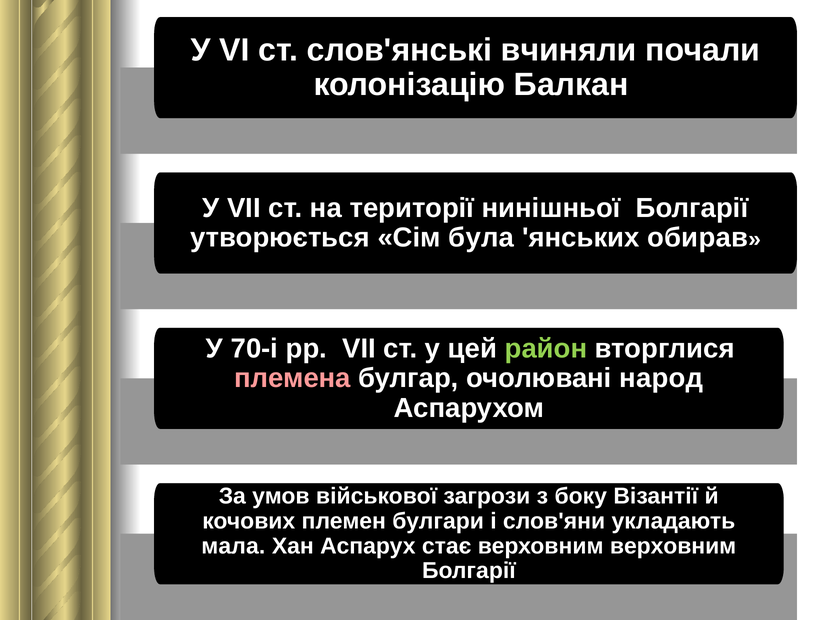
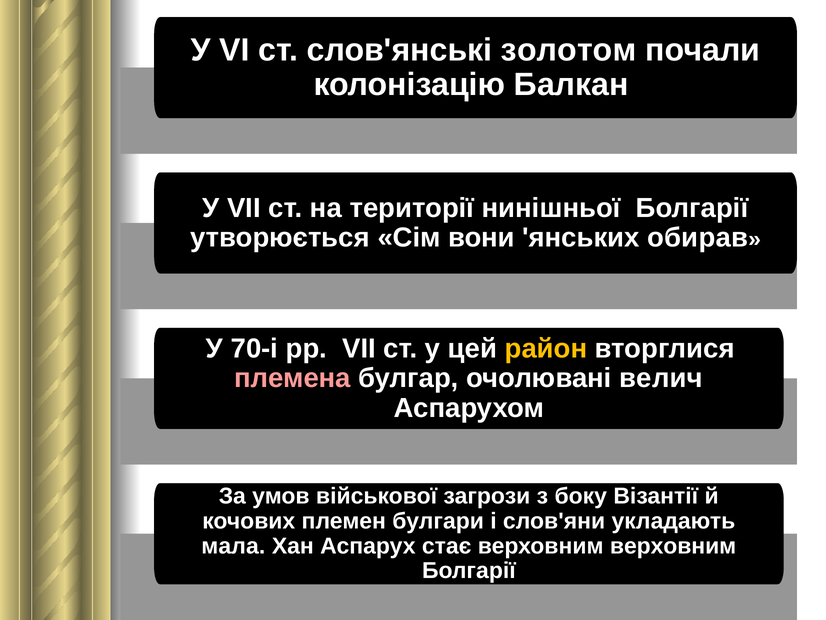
вчиняли: вчиняли -> золотом (569, 50)
була: була -> вони (481, 238)
район colour: light green -> yellow (546, 348)
народ: народ -> велич (661, 378)
